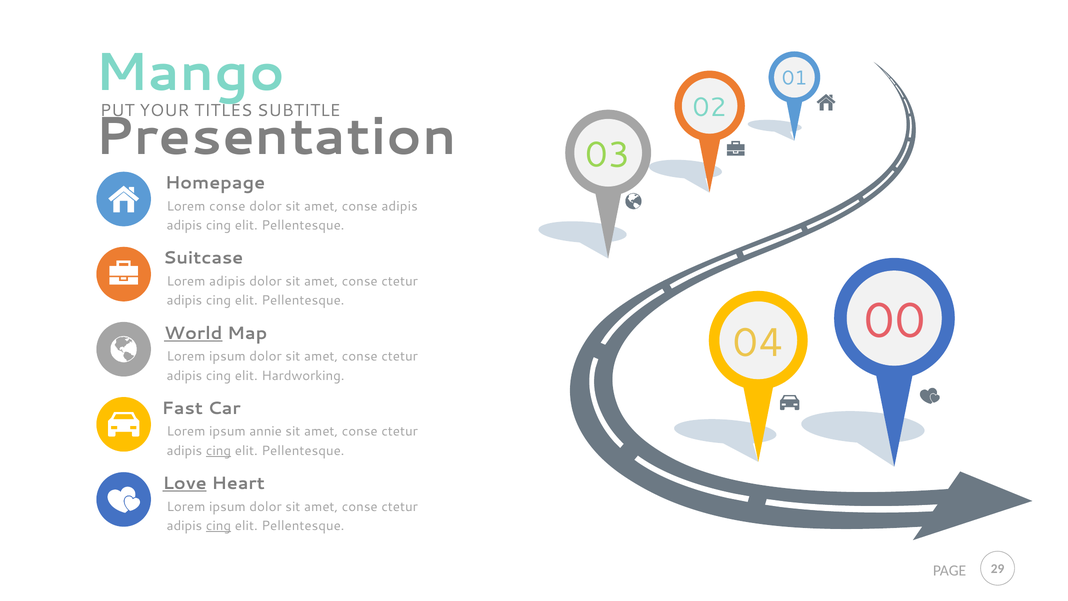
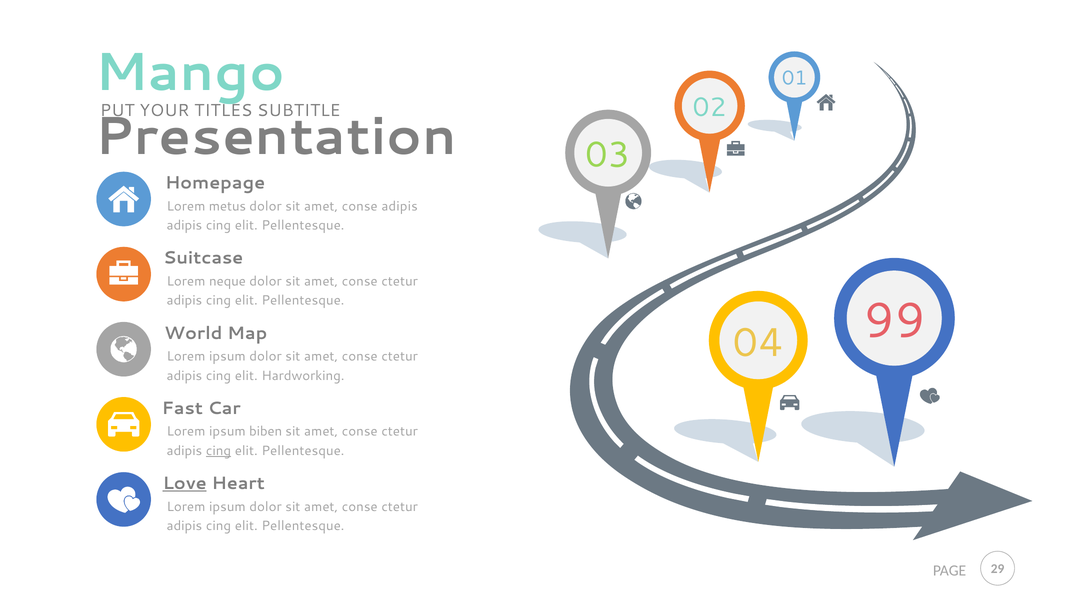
Lorem conse: conse -> metus (227, 206)
Lorem adipis: adipis -> neque (227, 281)
World underline: present -> none (193, 333)
00: 00 -> 99 (895, 321)
annie: annie -> biben (266, 431)
cing underline: present -> none (219, 526)
